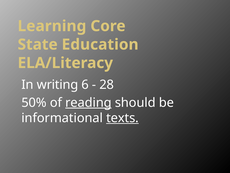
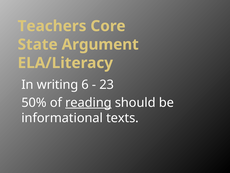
Learning: Learning -> Teachers (52, 26)
Education: Education -> Argument (100, 44)
28: 28 -> 23 (107, 84)
texts underline: present -> none (122, 118)
